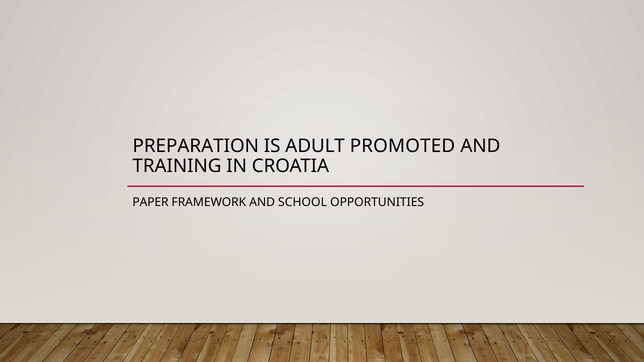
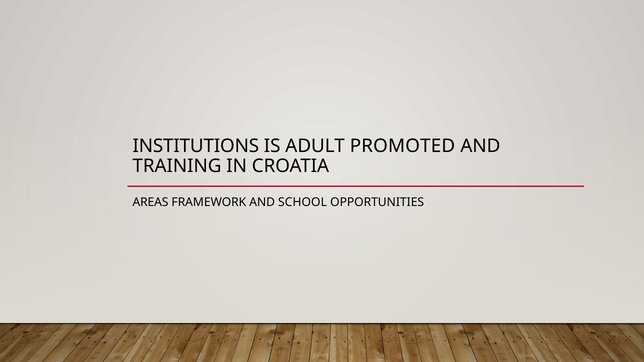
PREPARATION: PREPARATION -> INSTITUTIONS (196, 146)
PAPER: PAPER -> AREAS (151, 202)
